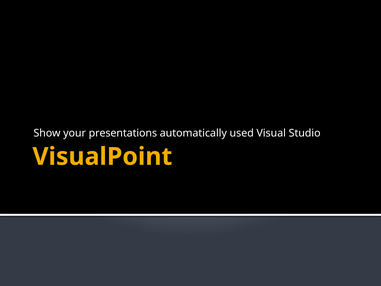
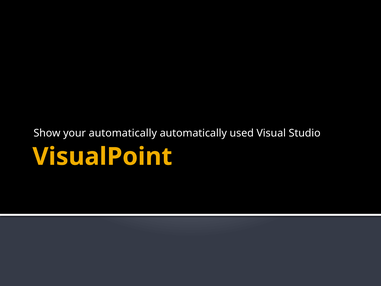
your presentations: presentations -> automatically (123, 133)
